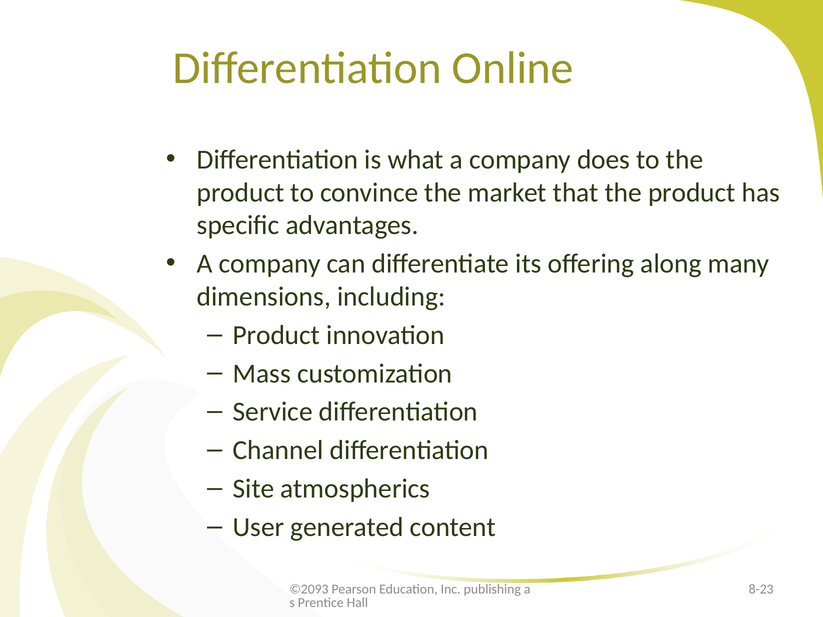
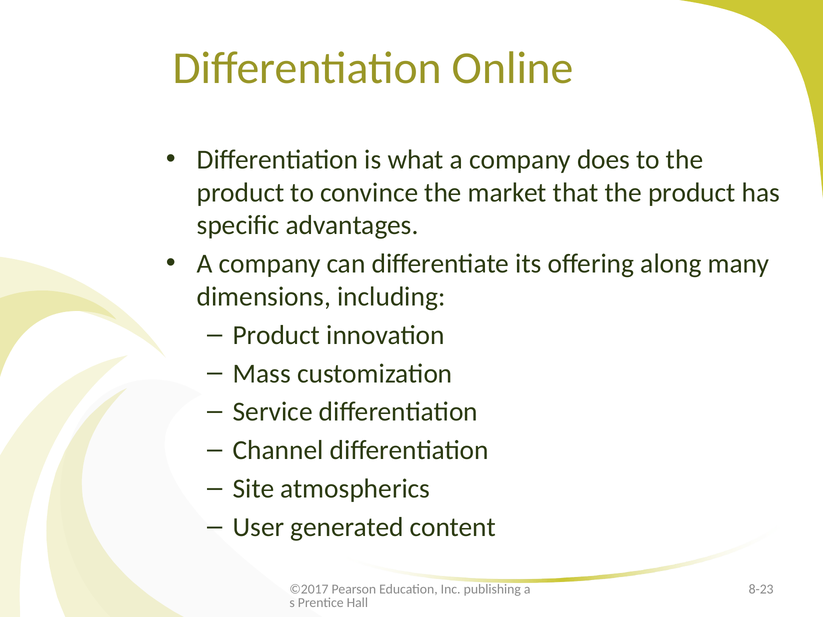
©2093: ©2093 -> ©2017 (309, 589)
